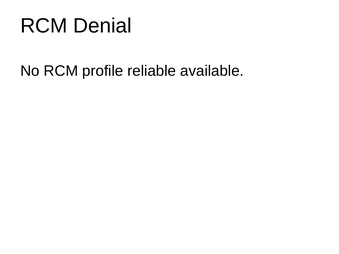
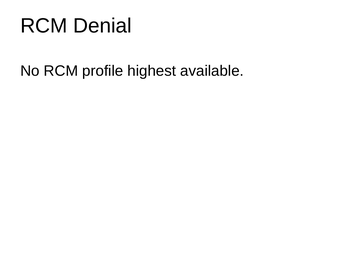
reliable: reliable -> highest (152, 71)
